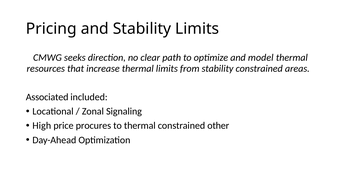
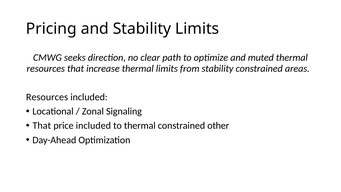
model: model -> muted (261, 58)
Associated: Associated -> Resources (47, 97)
High: High -> That (42, 126)
price procures: procures -> included (93, 126)
